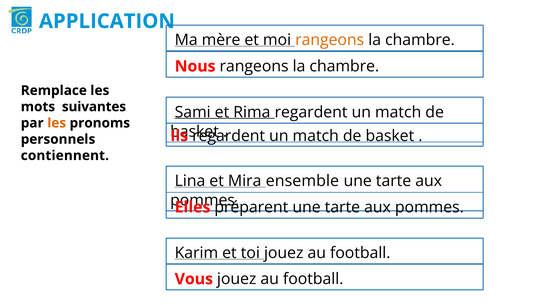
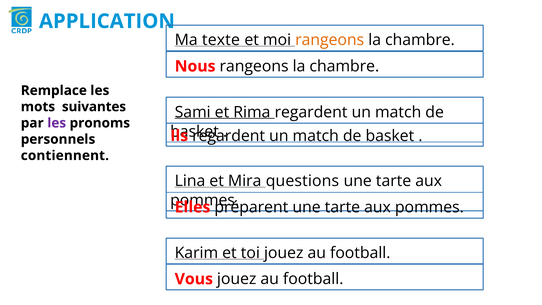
mère: mère -> texte (221, 40)
les colour: orange -> purple (57, 123)
ensemble: ensemble -> questions (302, 181)
